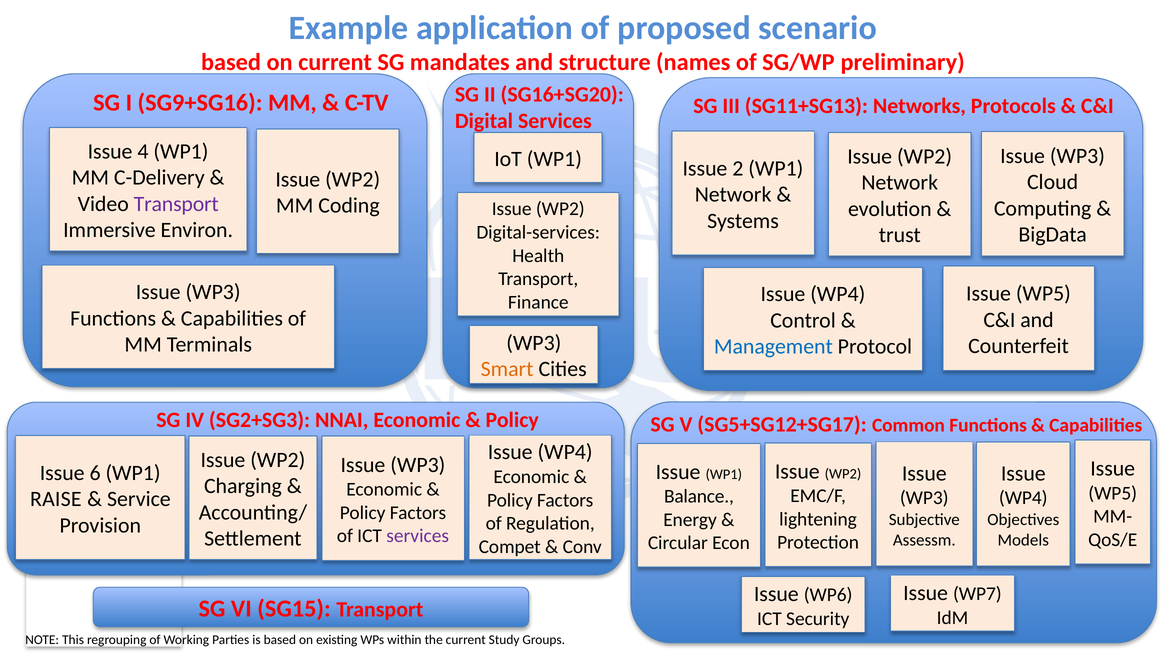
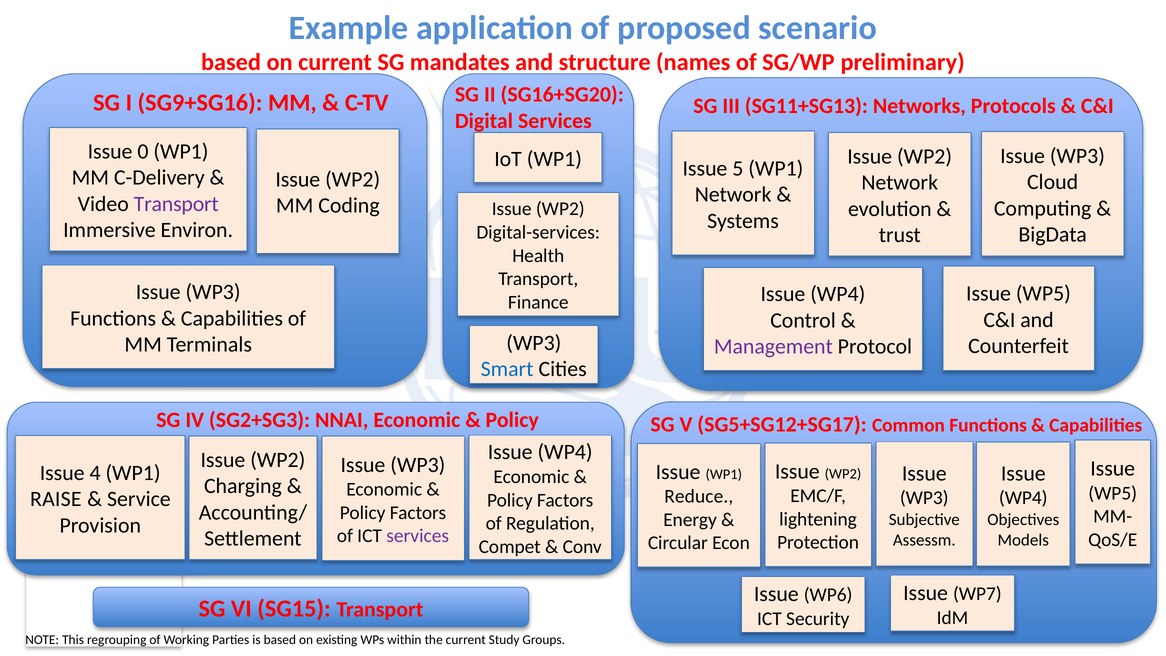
4: 4 -> 0 (143, 151)
2: 2 -> 5 (738, 168)
Management colour: blue -> purple (773, 347)
Smart colour: orange -> blue (507, 369)
6: 6 -> 4 (95, 473)
Balance: Balance -> Reduce (699, 496)
